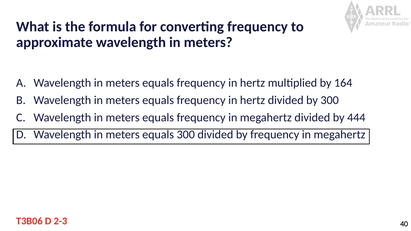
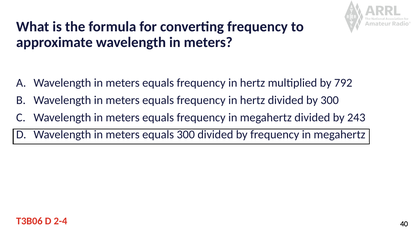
164: 164 -> 792 (343, 83)
444: 444 -> 243 (356, 117)
2-3: 2-3 -> 2-4 (60, 221)
